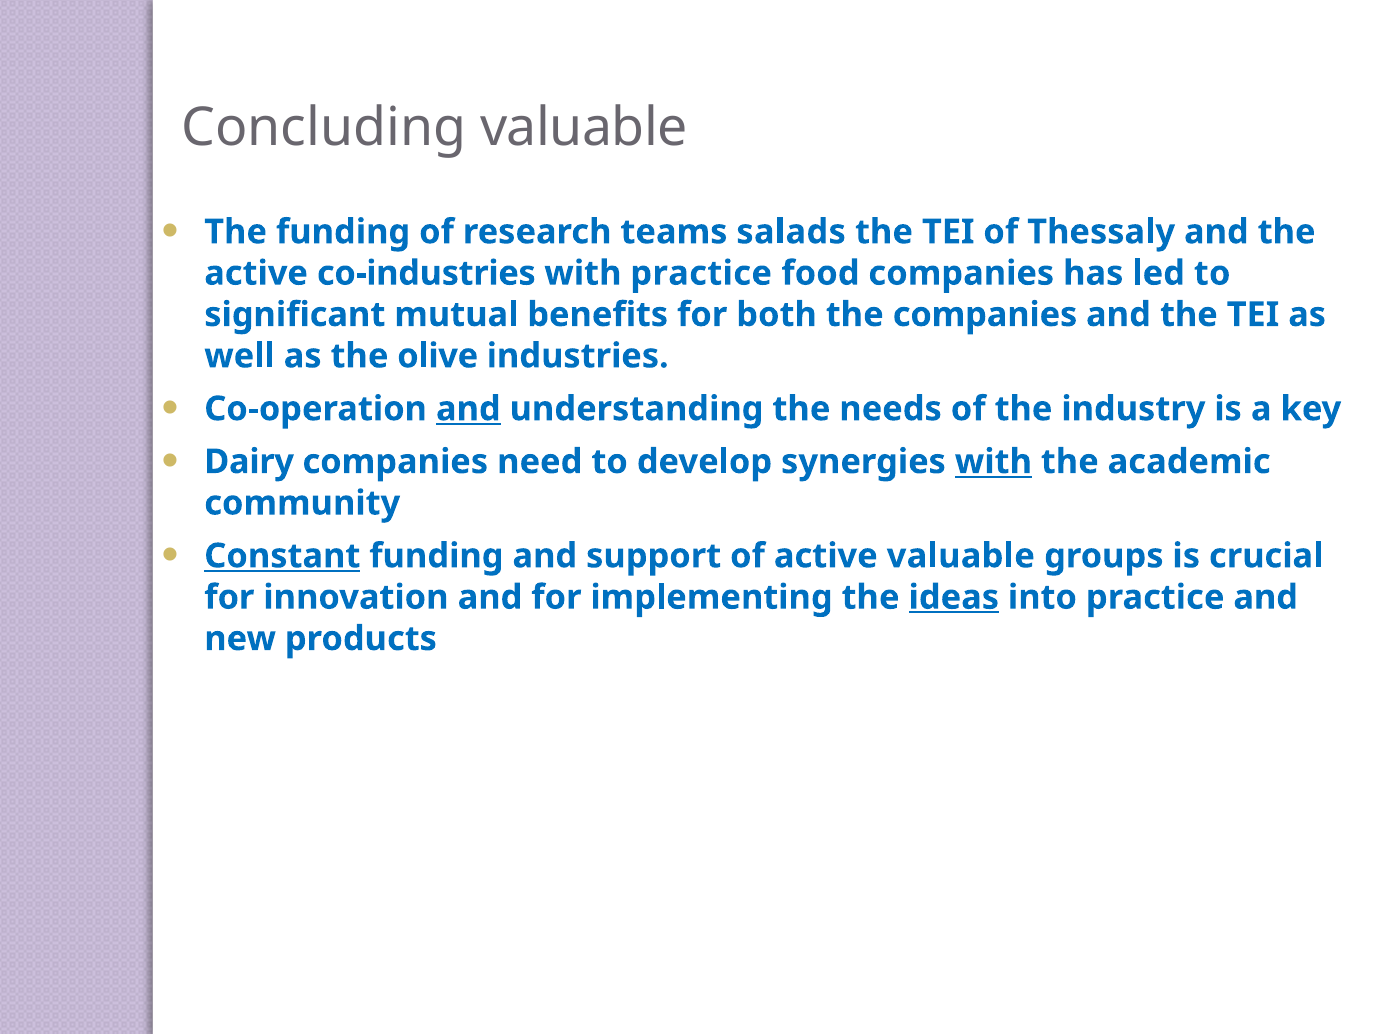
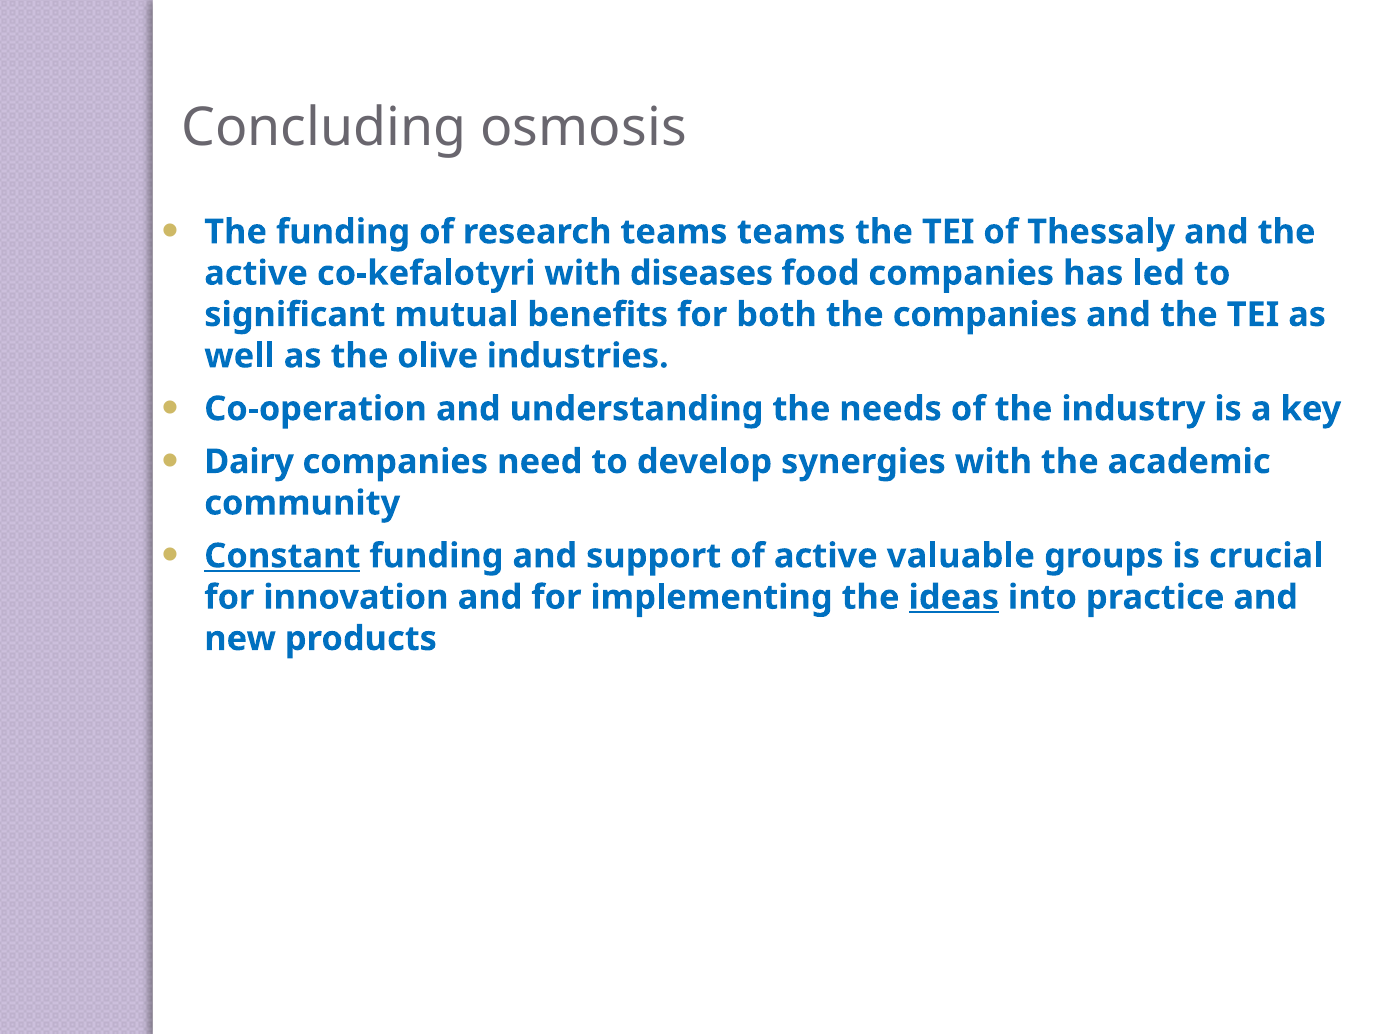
Concluding valuable: valuable -> osmosis (584, 128)
teams salads: salads -> teams (791, 232)
co-industries: co-industries -> co-kefalotyri (426, 273)
with practice: practice -> diseases (702, 273)
and underline: present -> none (468, 409)
with underline: present -> none (993, 462)
